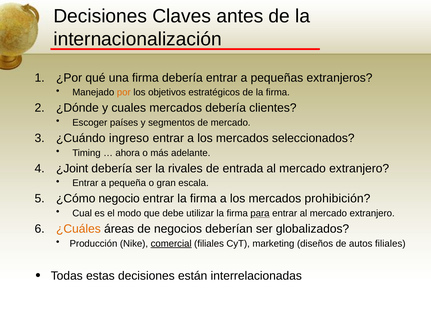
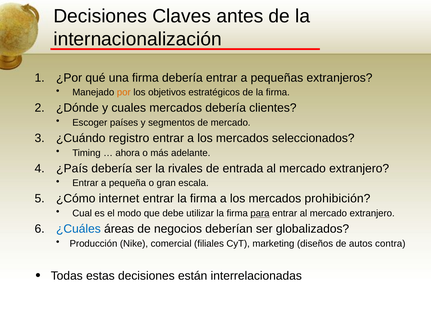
ingreso: ingreso -> registro (129, 138)
¿Joint: ¿Joint -> ¿País (72, 168)
negocio: negocio -> internet (119, 198)
¿Cuáles colour: orange -> blue (78, 228)
comercial underline: present -> none (171, 243)
autos filiales: filiales -> contra (390, 243)
